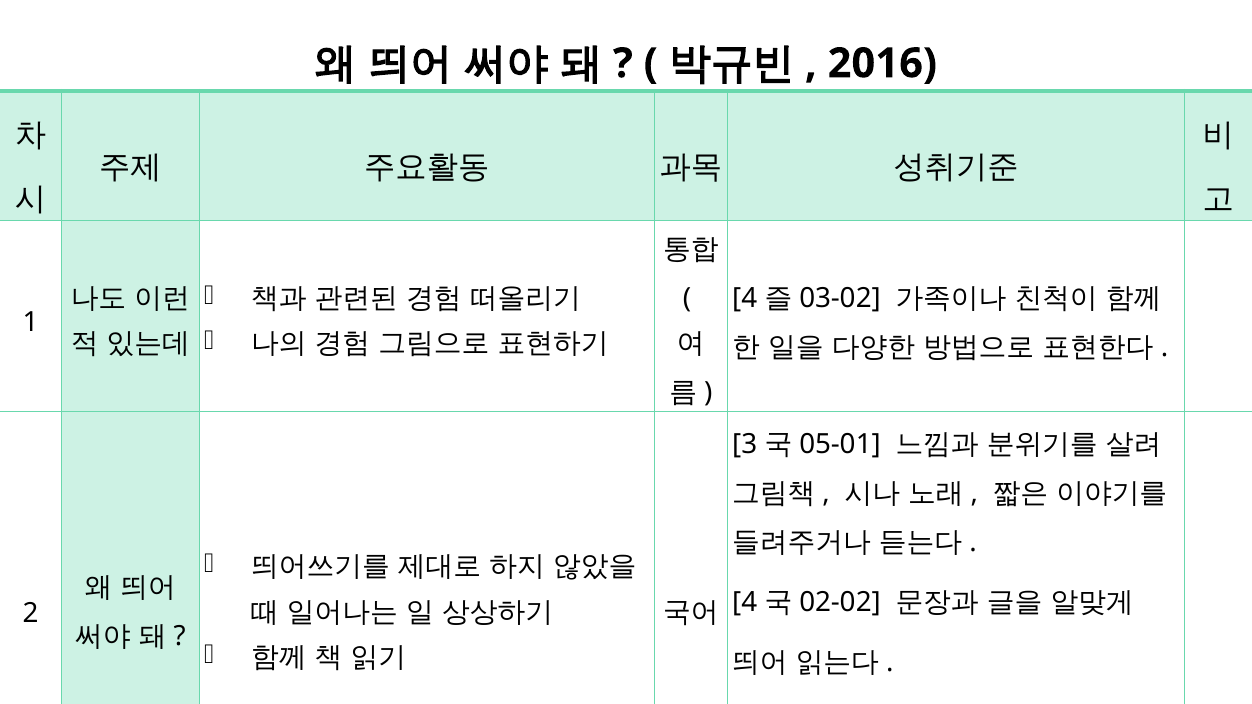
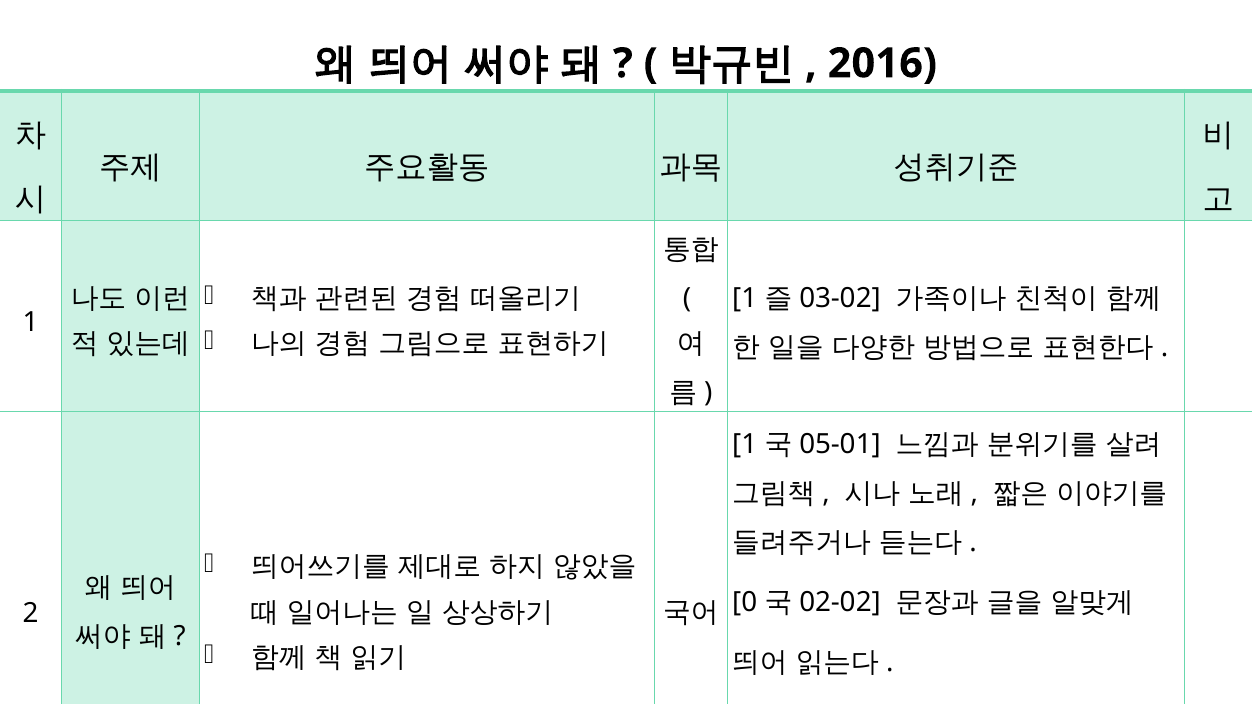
4: 4 -> 1 (745, 298)
3: 3 -> 1 (745, 444)
4: 4 -> 0 (745, 603)
